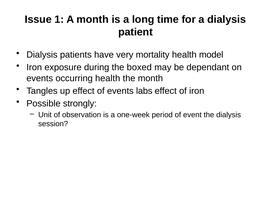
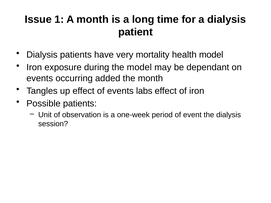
the boxed: boxed -> model (139, 67)
occurring health: health -> added (108, 78)
Possible strongly: strongly -> patients (80, 104)
